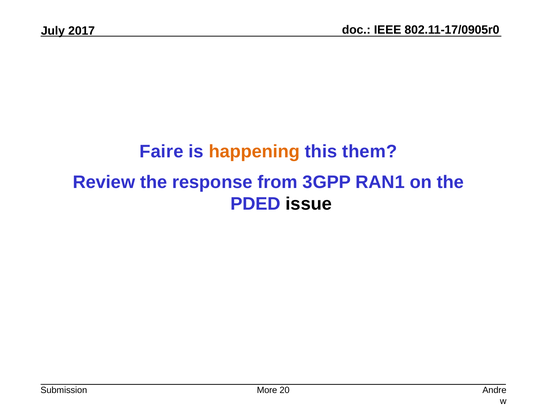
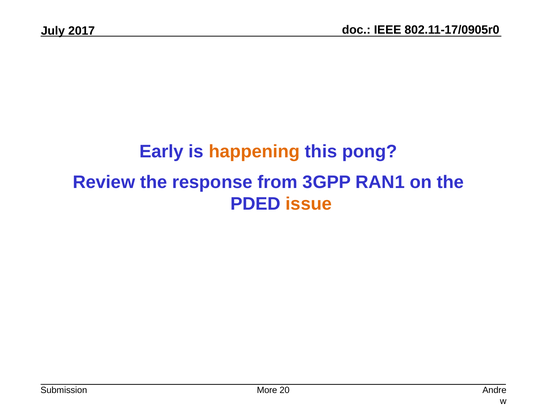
Faire: Faire -> Early (162, 151)
them: them -> pong (370, 151)
issue colour: black -> orange (309, 204)
